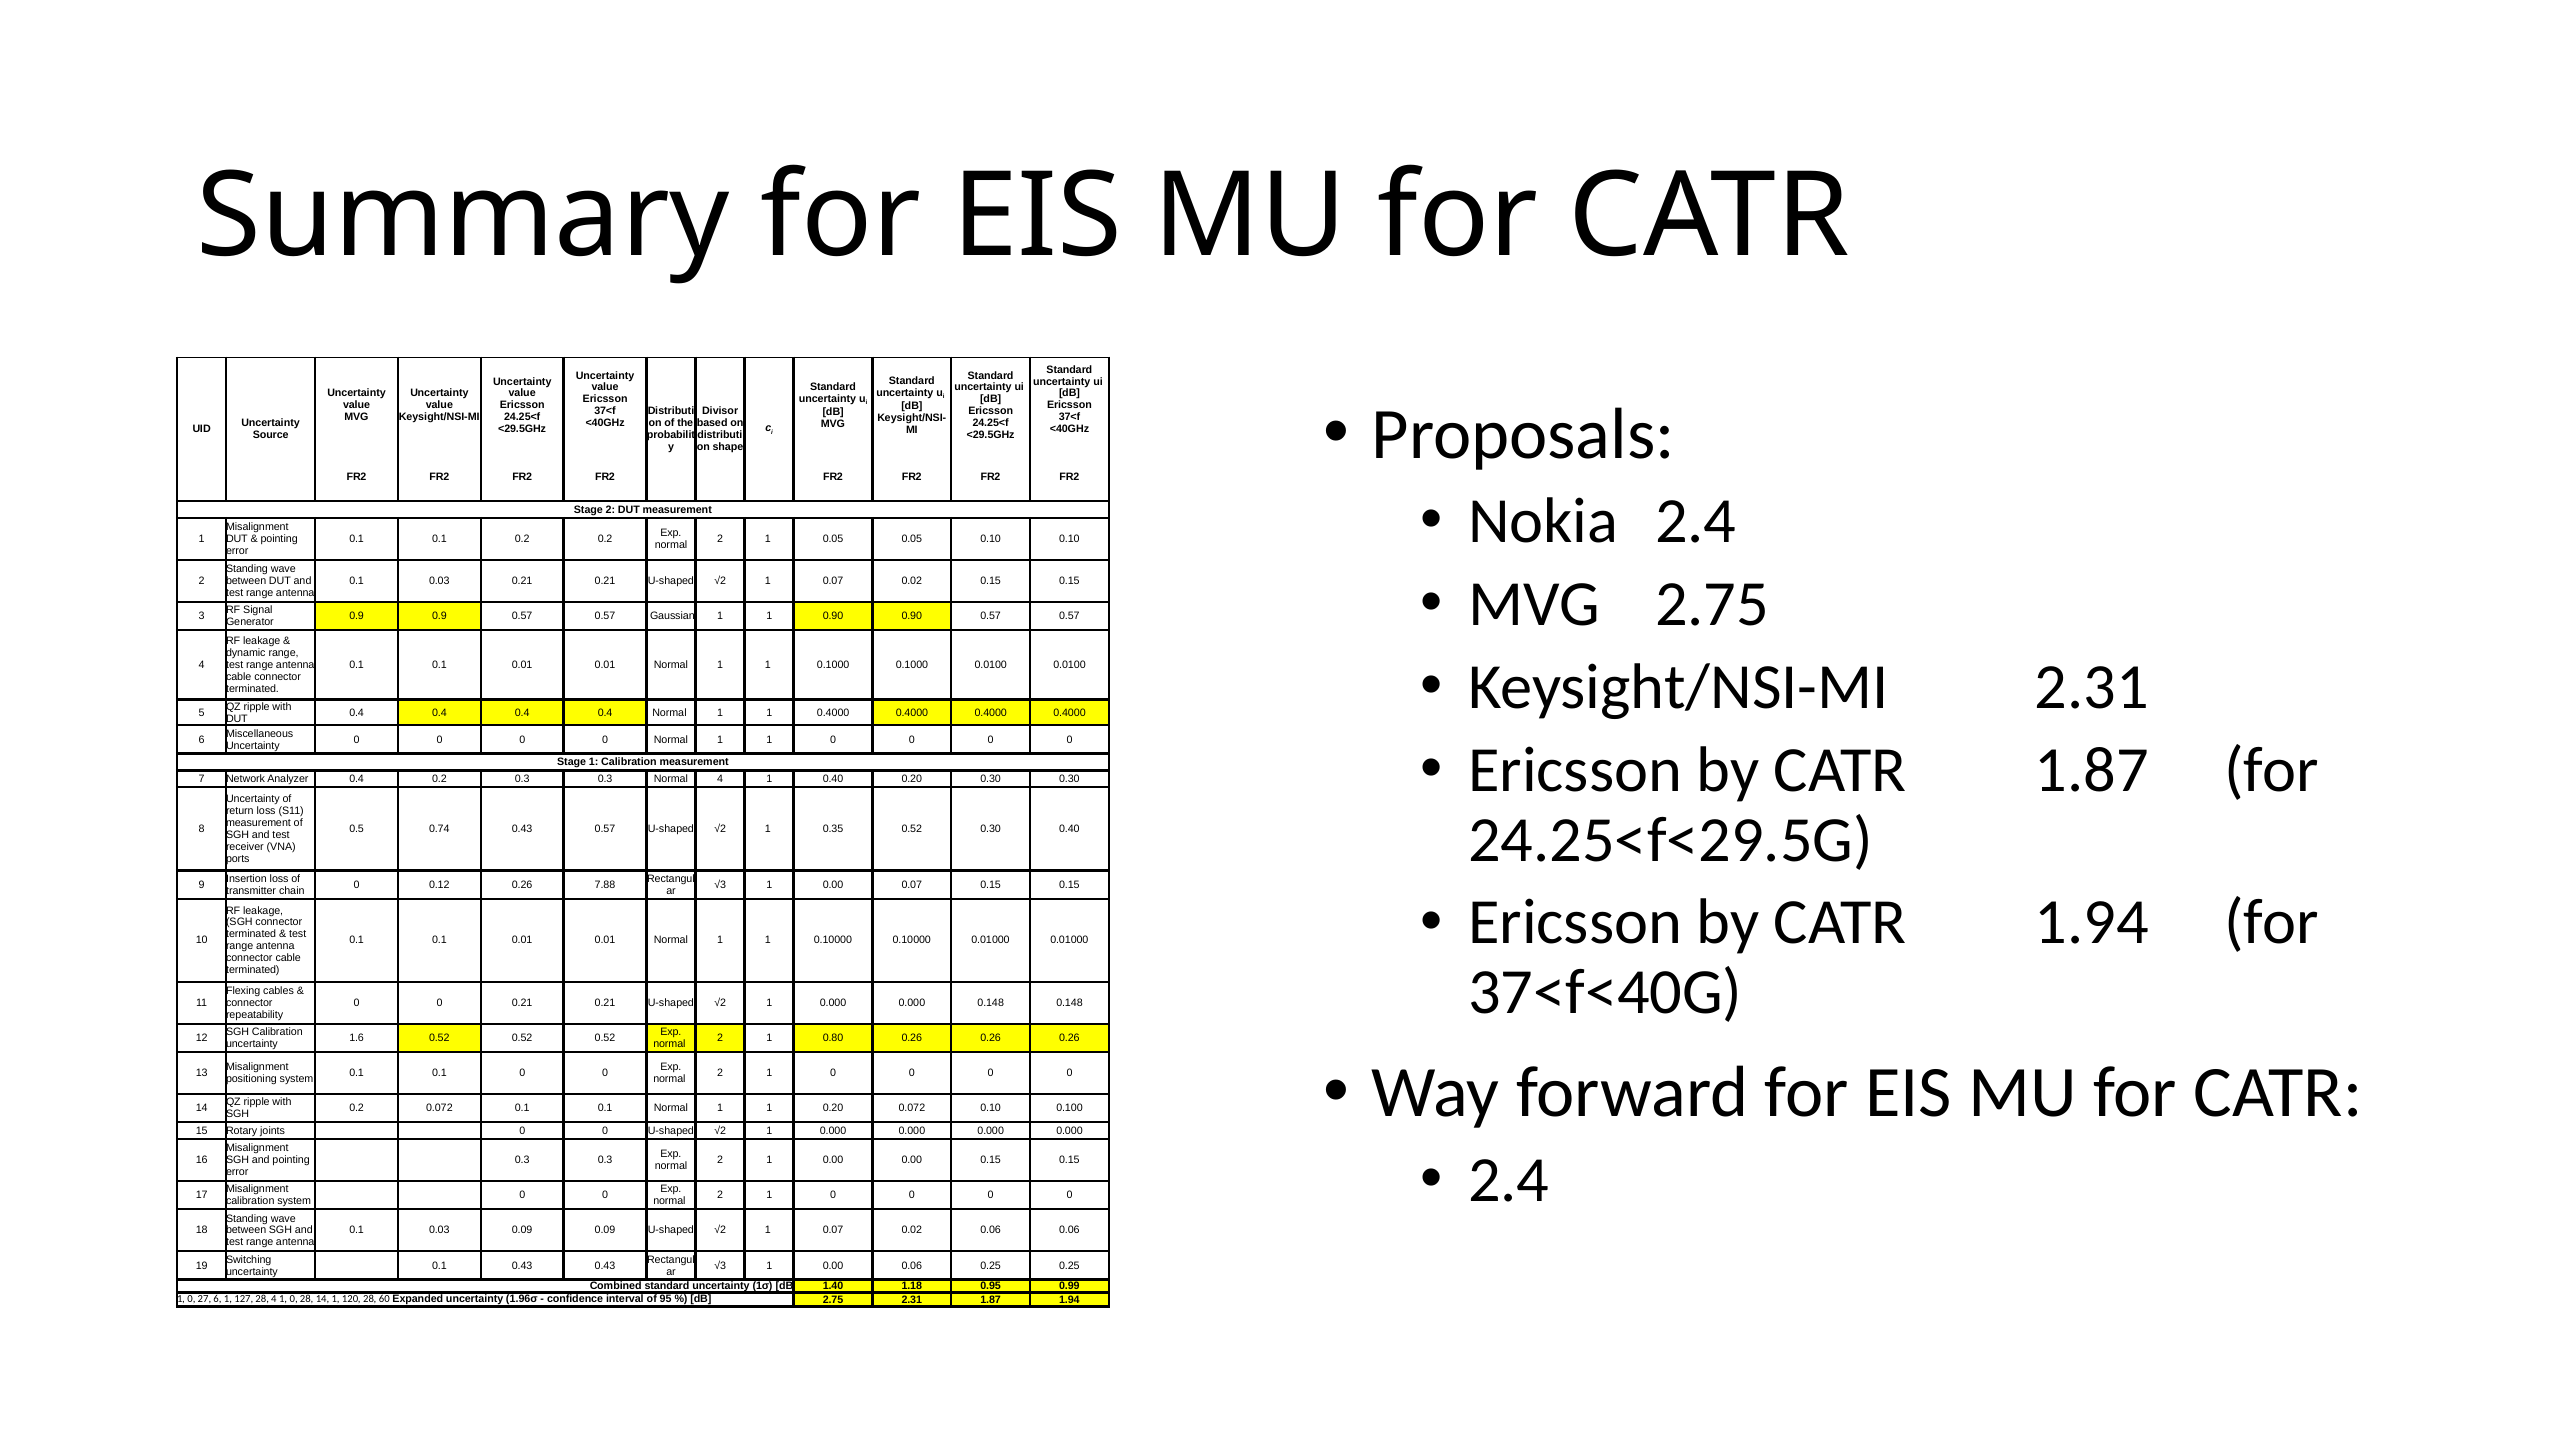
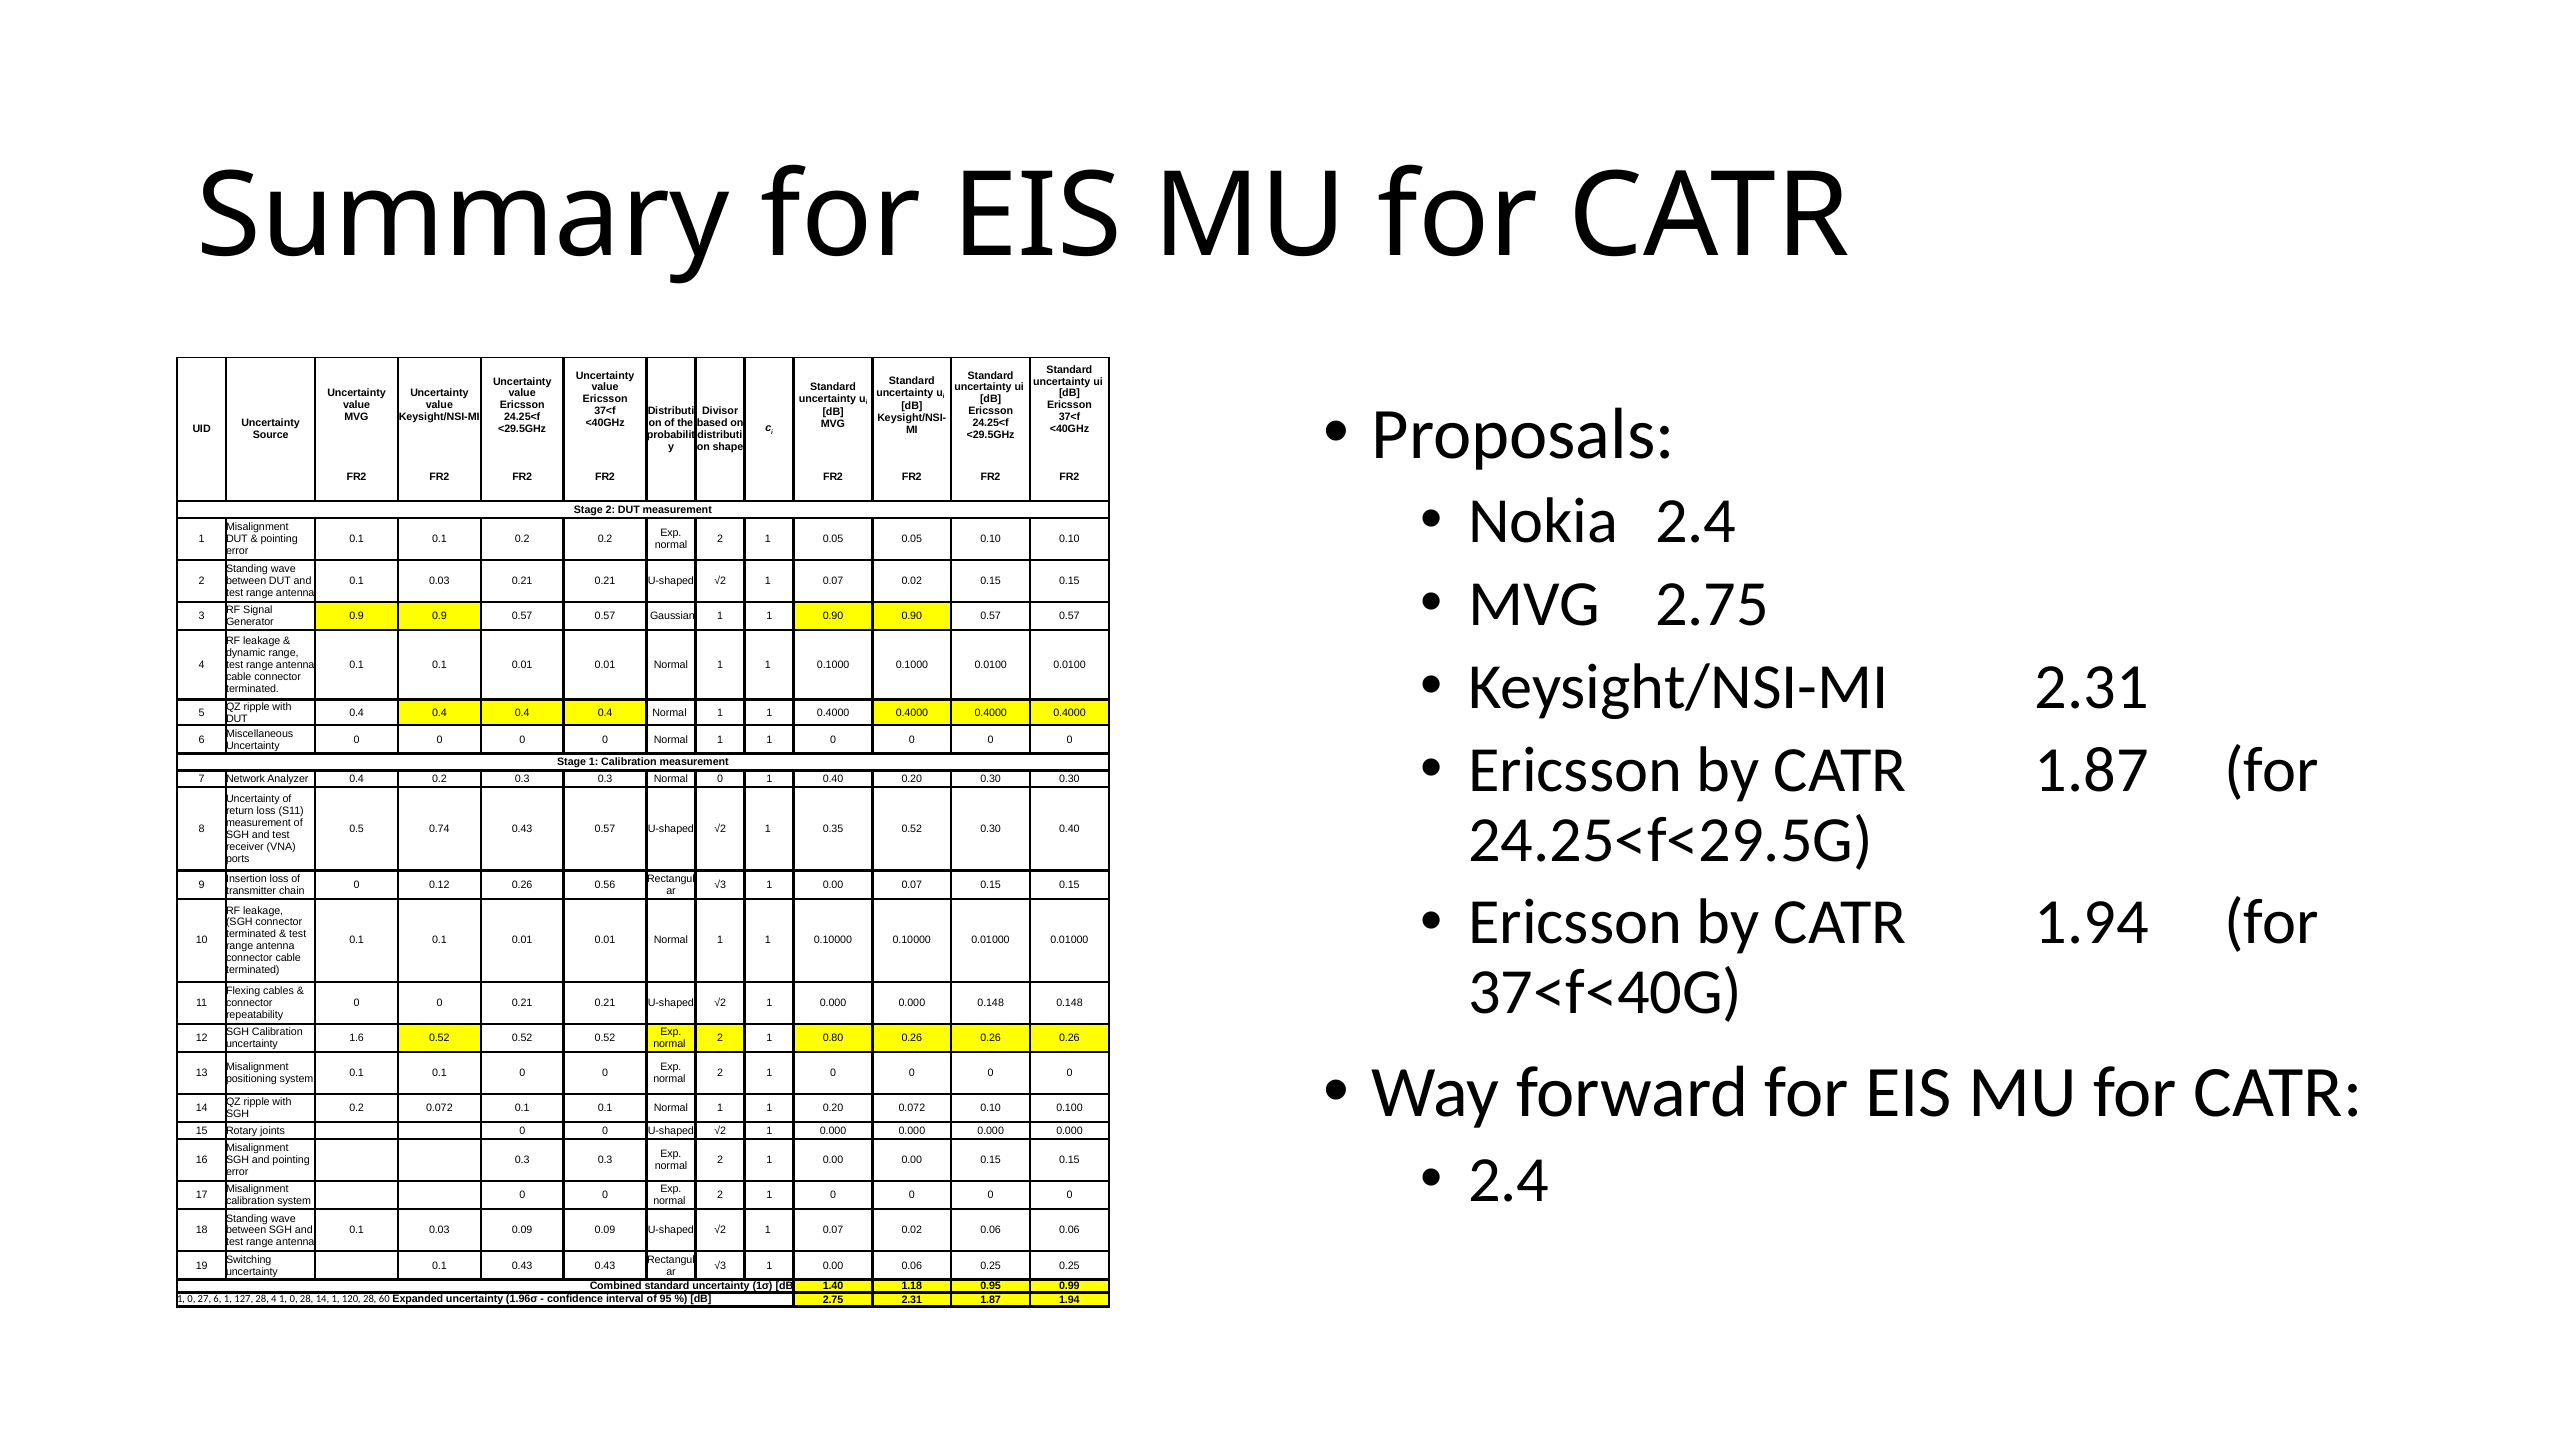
Normal 4: 4 -> 0 (720, 779)
7.88: 7.88 -> 0.56 (605, 885)
